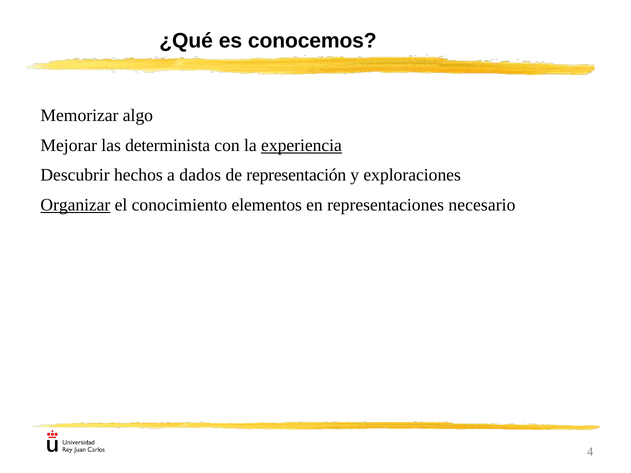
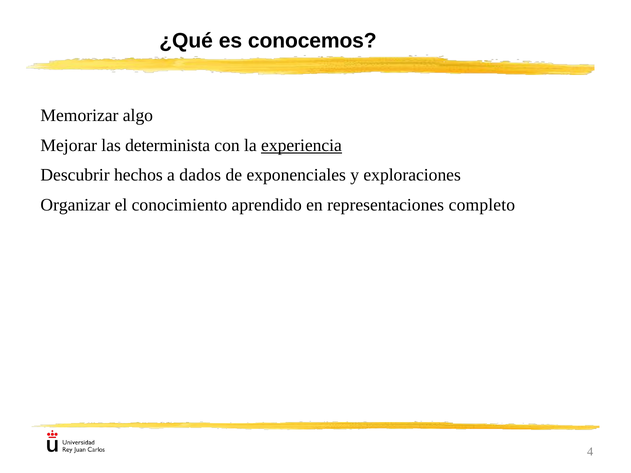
representación: representación -> exponenciales (296, 175)
Organizar underline: present -> none (75, 205)
elementos: elementos -> aprendido (267, 205)
necesario: necesario -> completo (482, 205)
